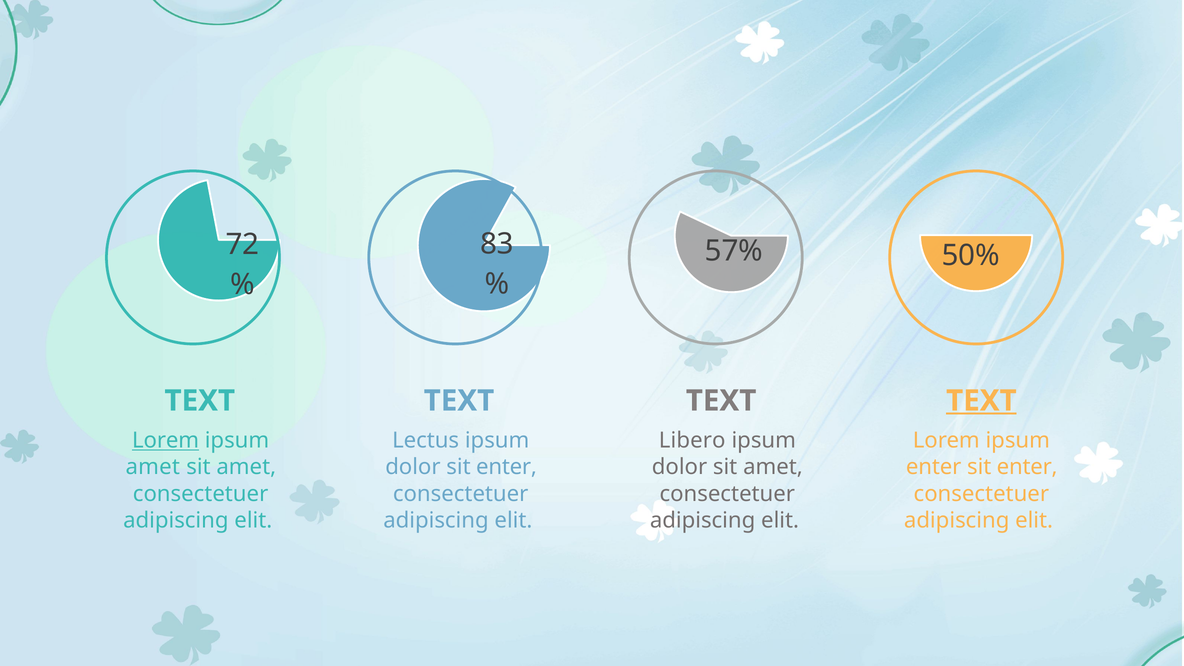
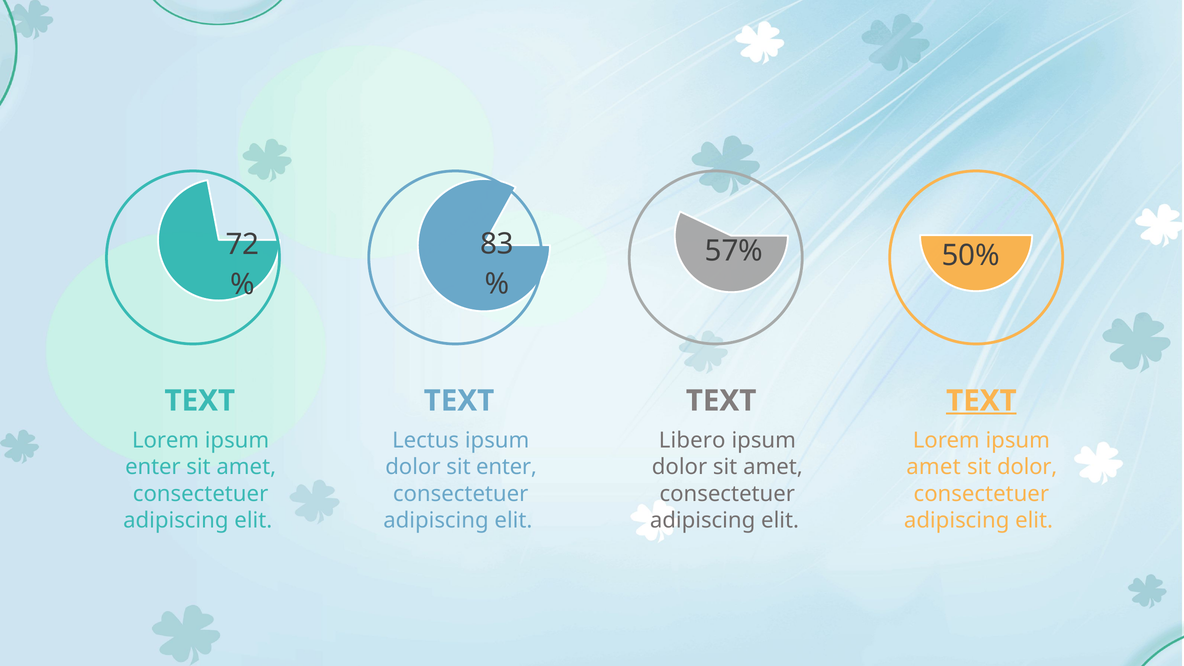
Lorem underline: present -> none (166, 441)
amet: amet -> enter (153, 467)
enter: enter -> amet (933, 467)
enter: enter -> dolor (1027, 467)
